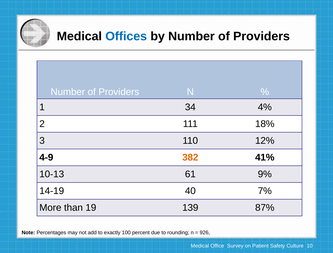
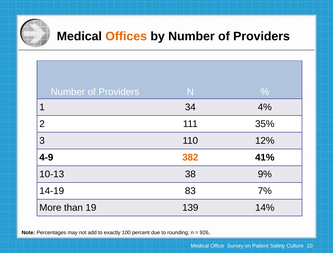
Offices colour: blue -> orange (126, 36)
18%: 18% -> 35% (265, 124)
61: 61 -> 38 (190, 175)
40: 40 -> 83 (190, 192)
87%: 87% -> 14% (265, 208)
